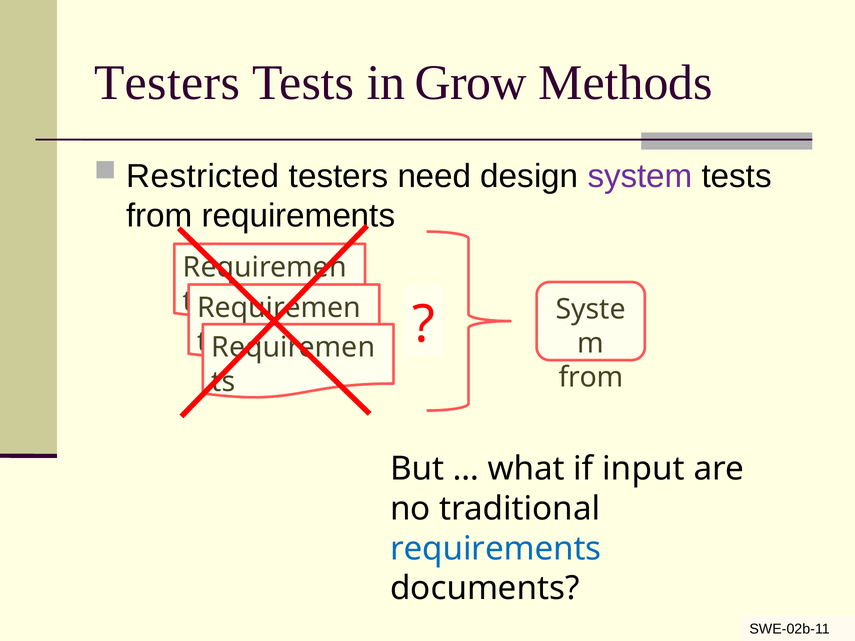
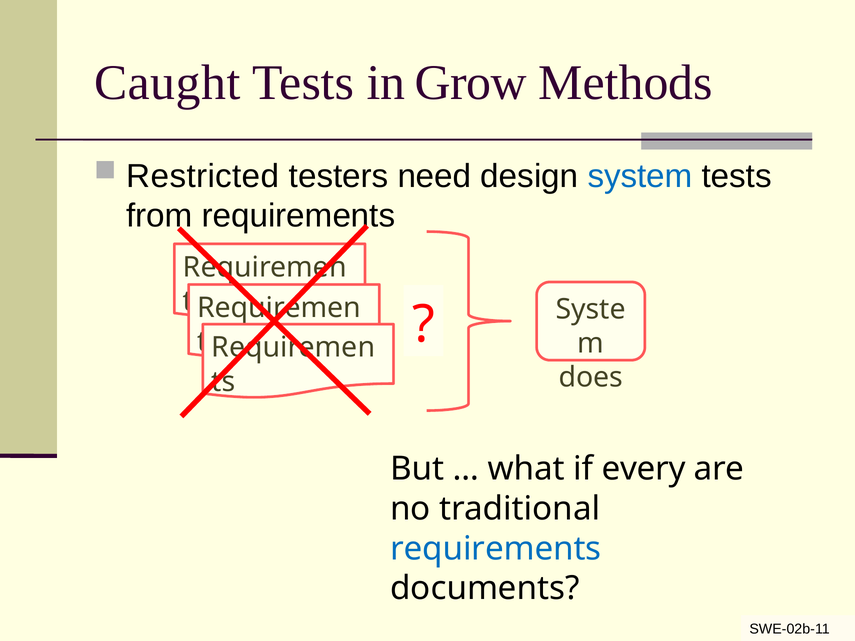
Testers: Testers -> Caught (167, 83)
system colour: purple -> blue (640, 176)
from: from -> does (591, 378)
input: input -> every (644, 469)
